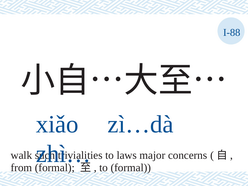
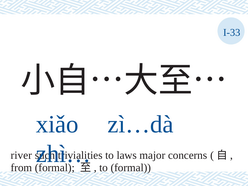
I-88: I-88 -> I-33 (232, 32)
walk: walk -> river (21, 155)
